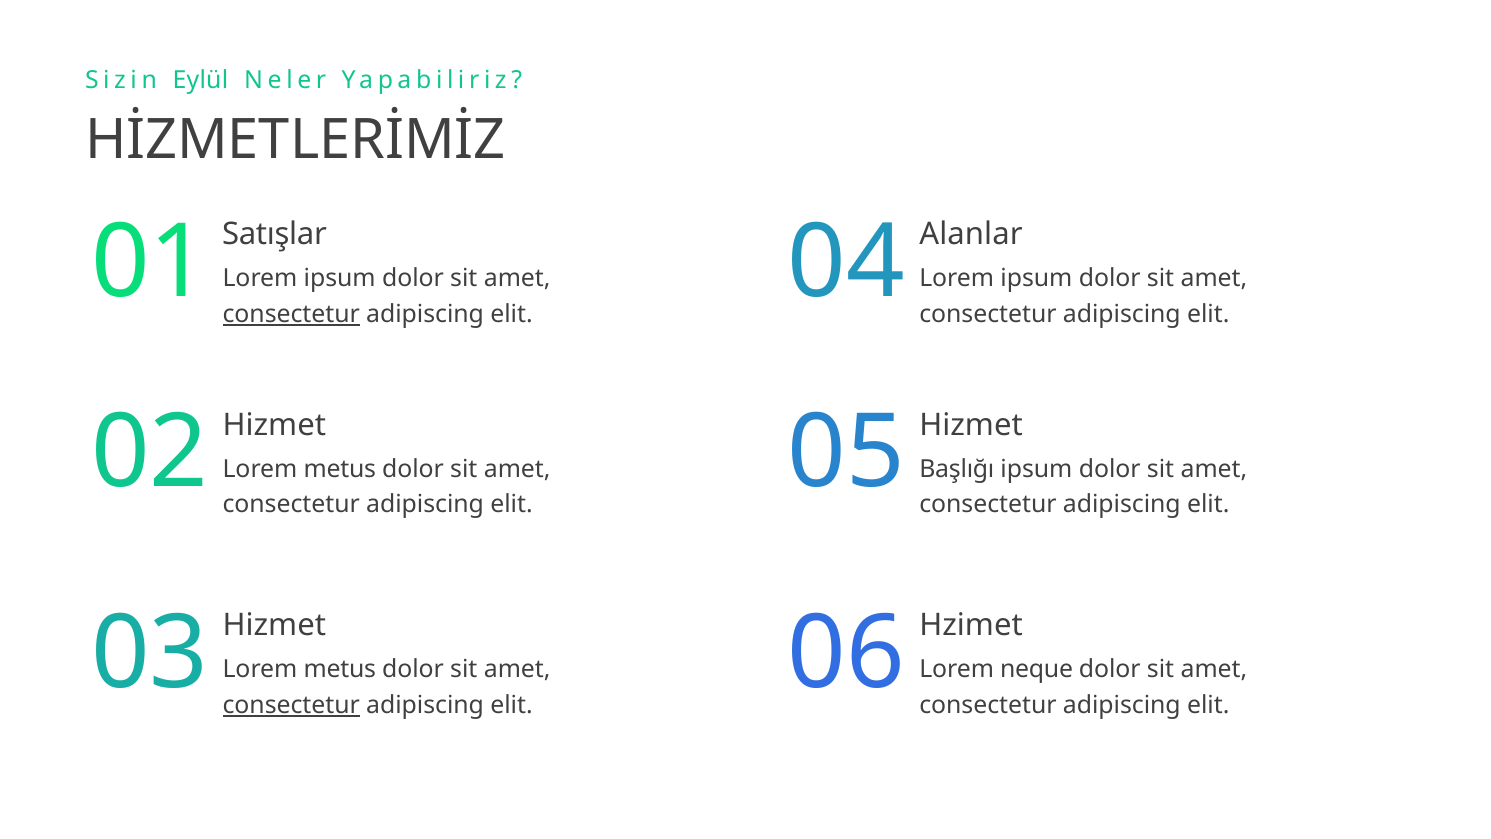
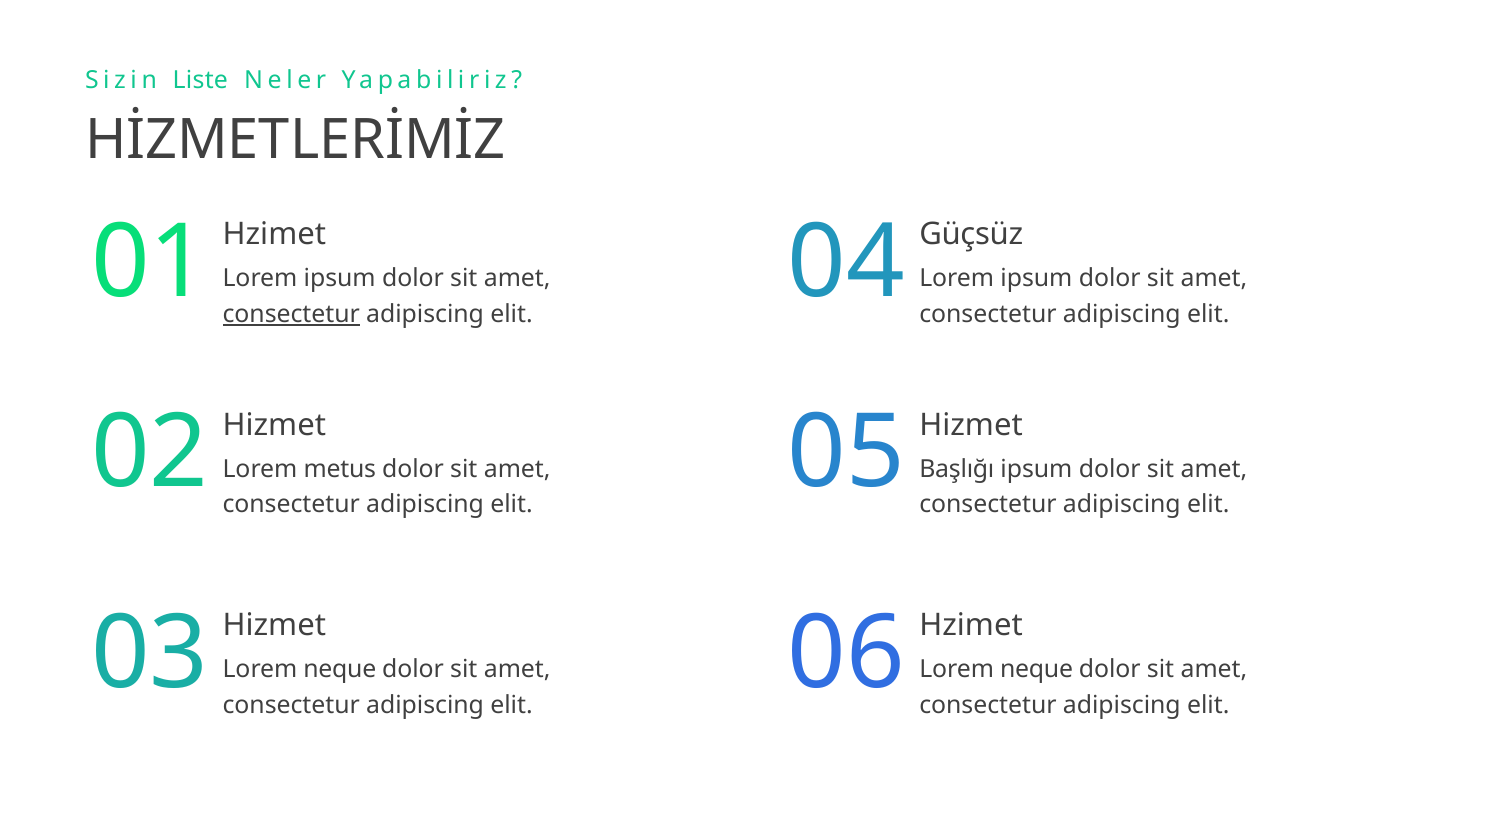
Eylül: Eylül -> Liste (200, 80)
01 Satışlar: Satışlar -> Hzimet (274, 234)
Alanlar: Alanlar -> Güçsüz (971, 234)
metus: metus -> neque (340, 669)
consectetur underline: present -> none (291, 705)
